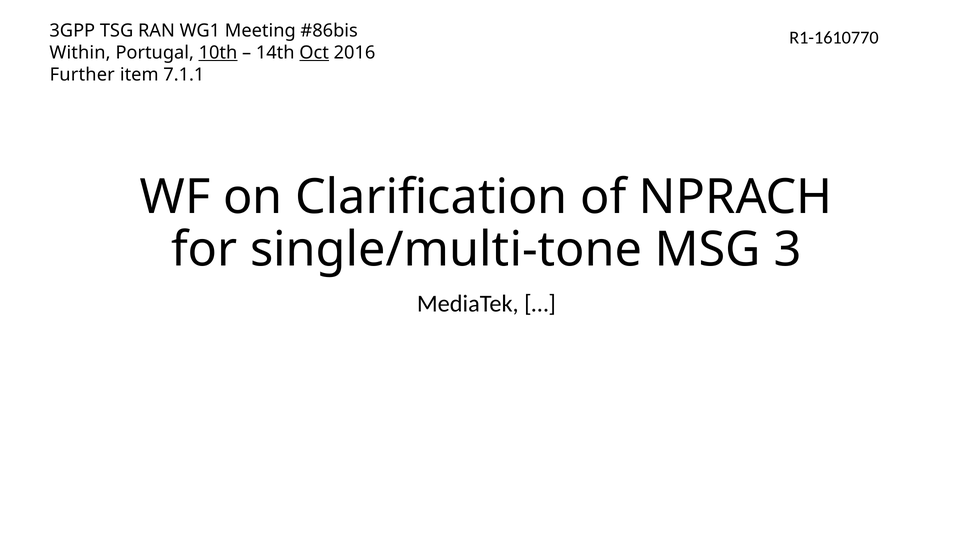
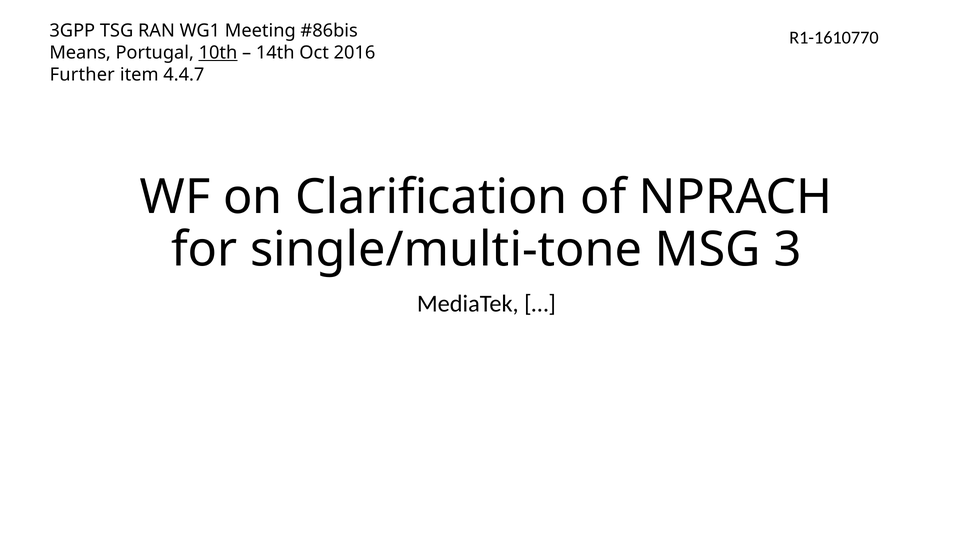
Within: Within -> Means (80, 53)
Oct underline: present -> none (314, 53)
7.1.1: 7.1.1 -> 4.4.7 (184, 75)
